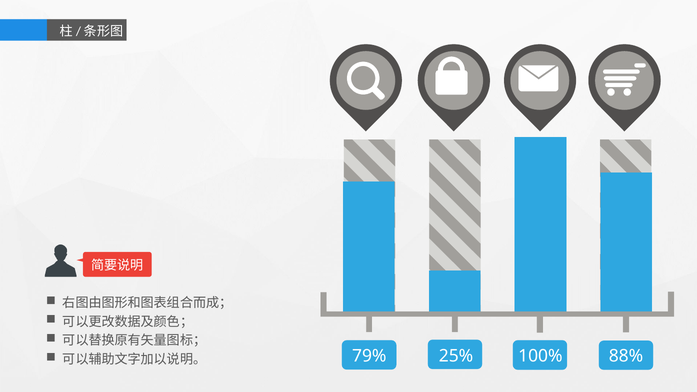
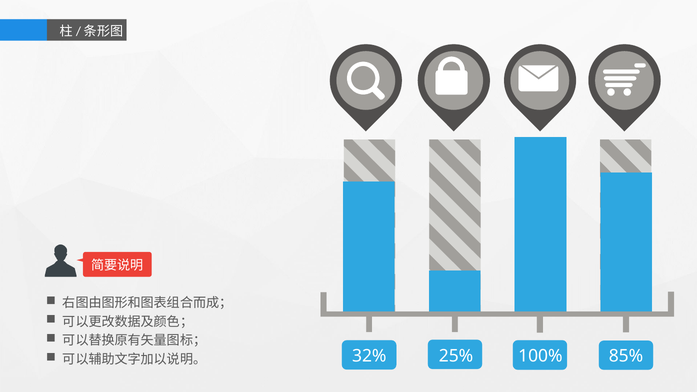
79%: 79% -> 32% (369, 356)
88%: 88% -> 85% (626, 356)
